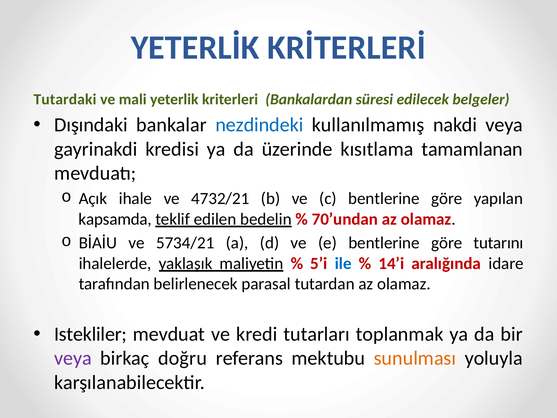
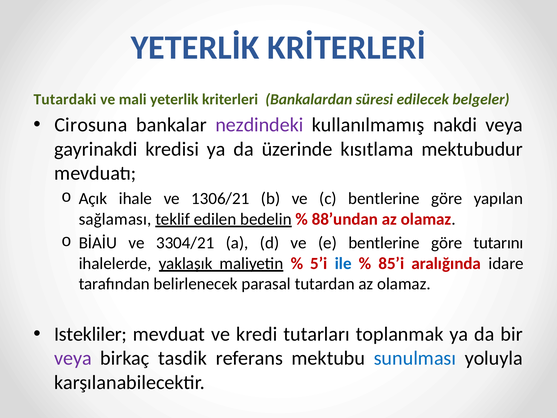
Dışındaki: Dışındaki -> Cirosuna (91, 125)
nezdindeki colour: blue -> purple (259, 125)
tamamlanan: tamamlanan -> mektubudur (472, 149)
4732/21: 4732/21 -> 1306/21 (220, 199)
kapsamda: kapsamda -> sağlaması (115, 219)
70’undan: 70’undan -> 88’undan (345, 219)
5734/21: 5734/21 -> 3304/21 (185, 243)
14’i: 14’i -> 85’i (391, 263)
doğru: doğru -> tasdik (183, 358)
sunulması colour: orange -> blue (415, 358)
